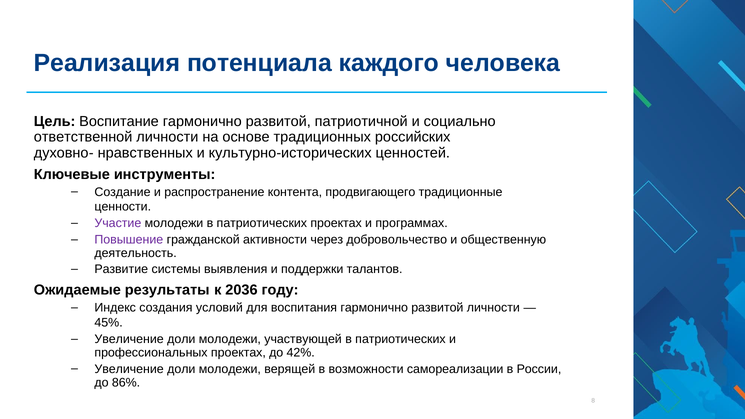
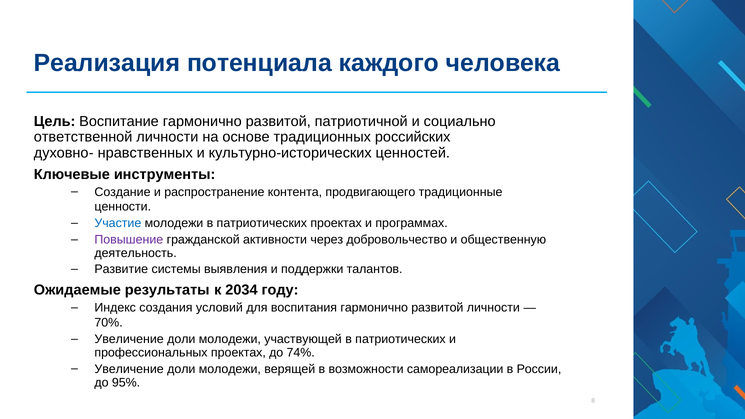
Участие colour: purple -> blue (118, 223)
2036: 2036 -> 2034 (241, 290)
45%: 45% -> 70% (109, 323)
42%: 42% -> 74% (301, 353)
86%: 86% -> 95% (126, 383)
